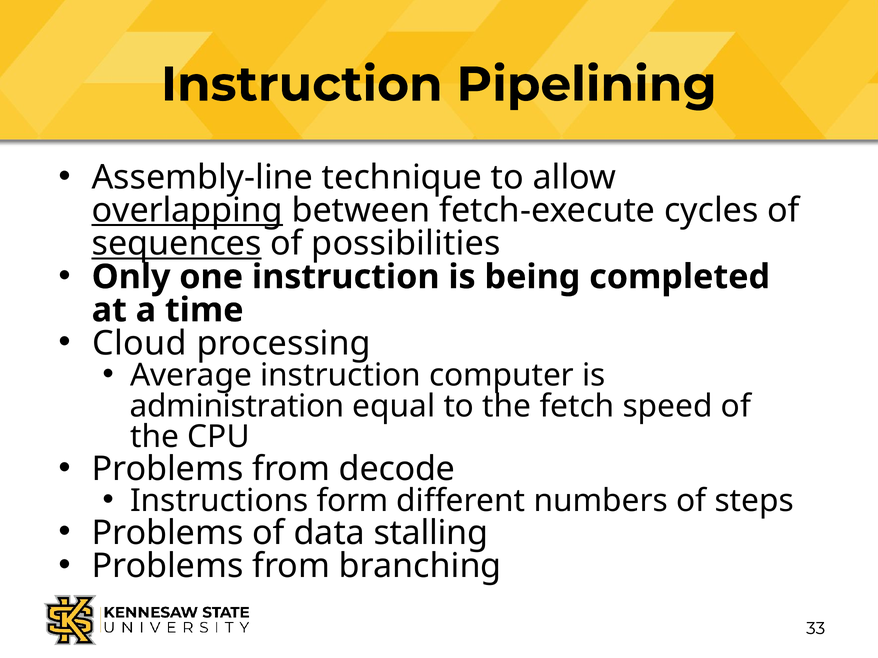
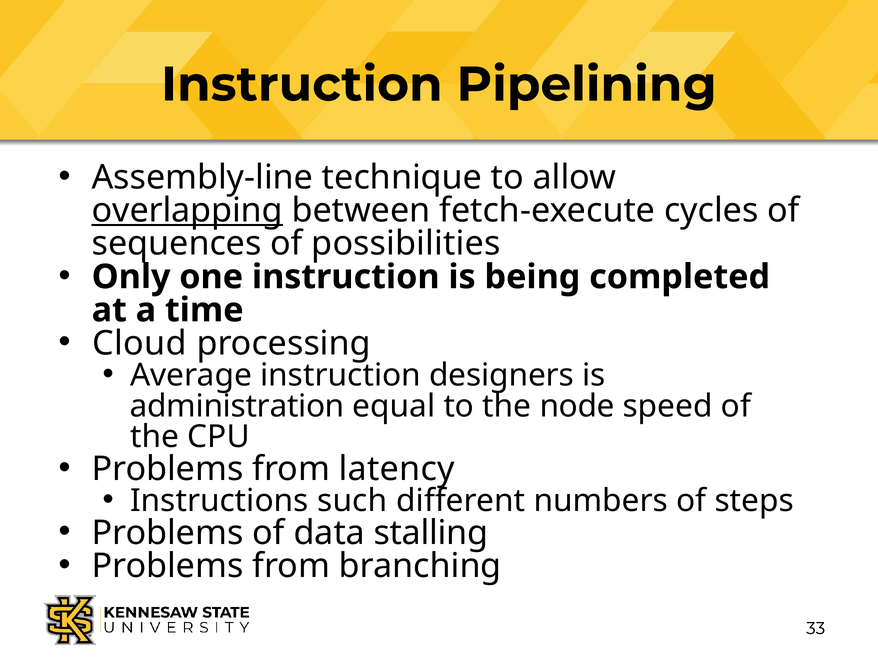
sequences underline: present -> none (177, 244)
computer: computer -> designers (502, 376)
fetch: fetch -> node (577, 406)
decode: decode -> latency (397, 469)
form: form -> such (352, 501)
